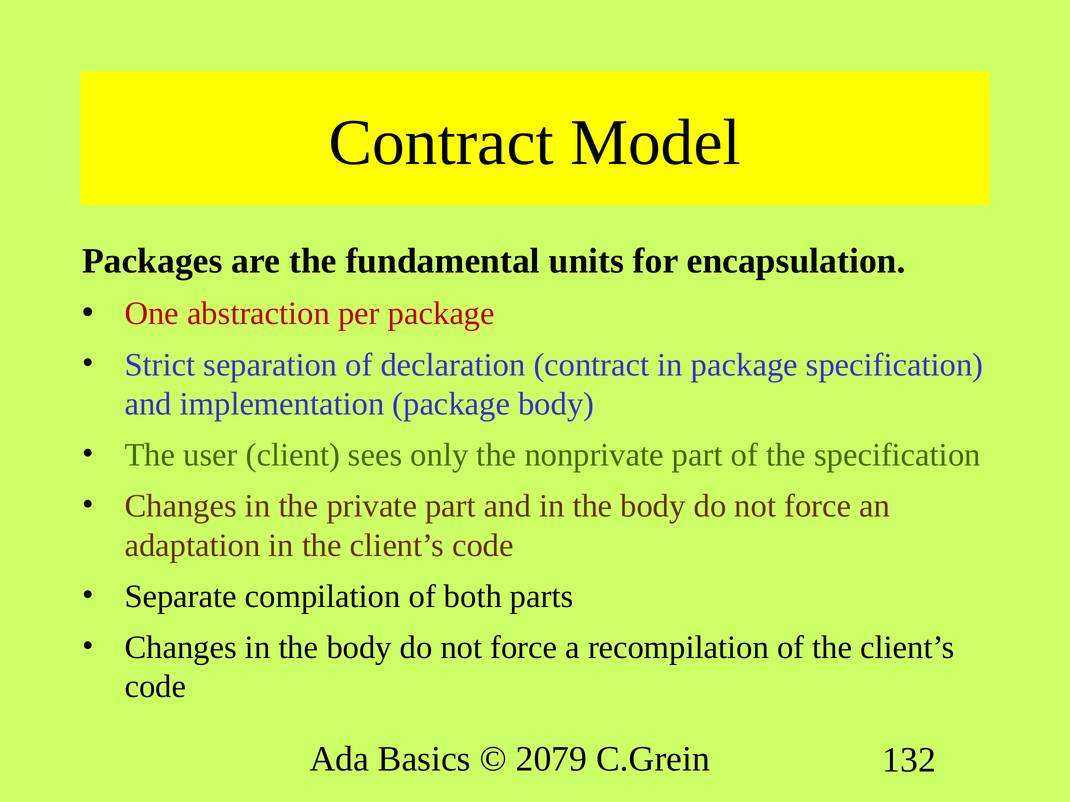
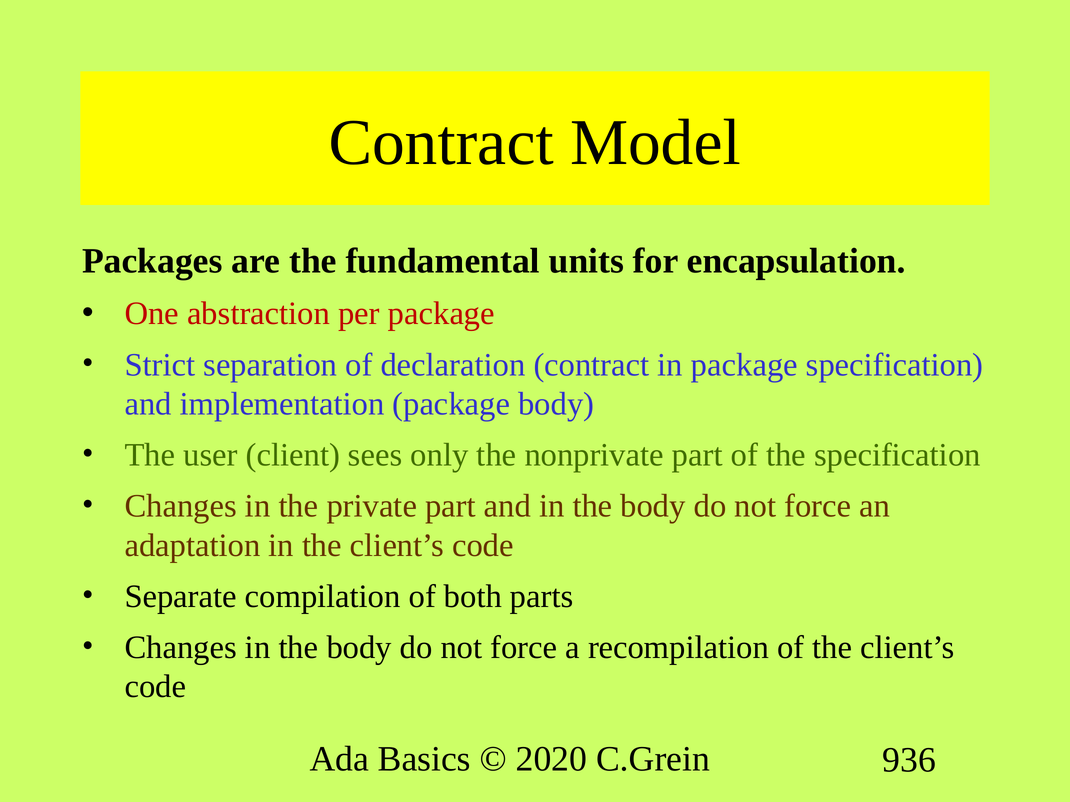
2079: 2079 -> 2020 (551, 759)
132: 132 -> 936 (909, 761)
